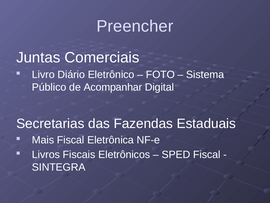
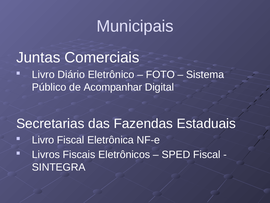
Preencher: Preencher -> Municipais (135, 26)
Mais: Mais -> Livro (43, 140)
